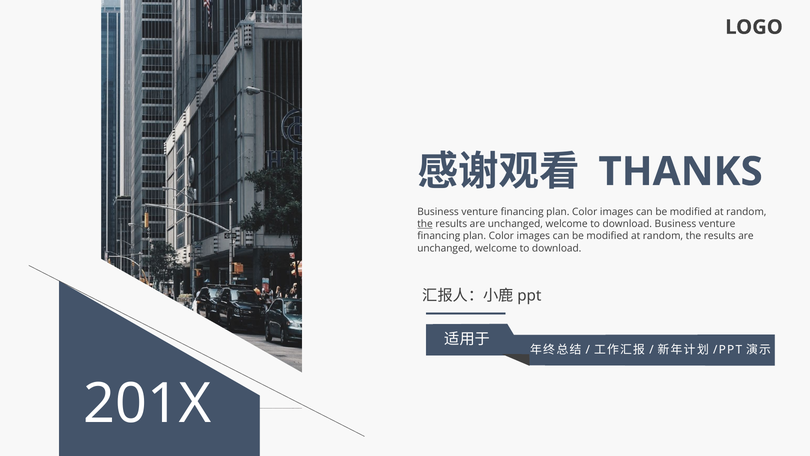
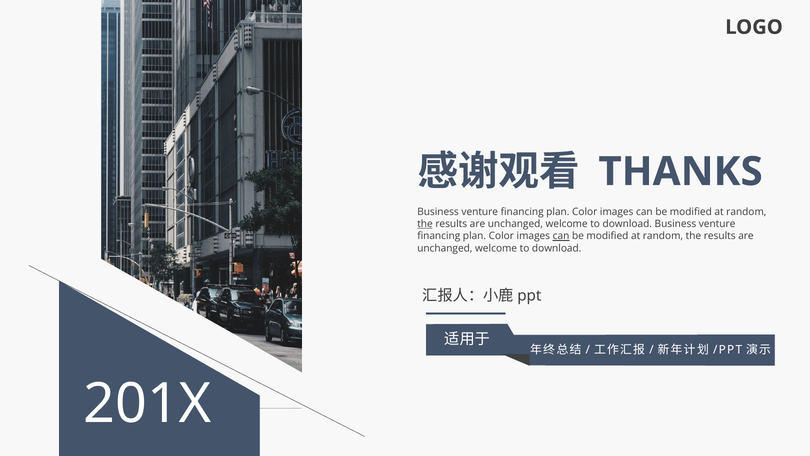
can underline: none -> present (561, 236)
